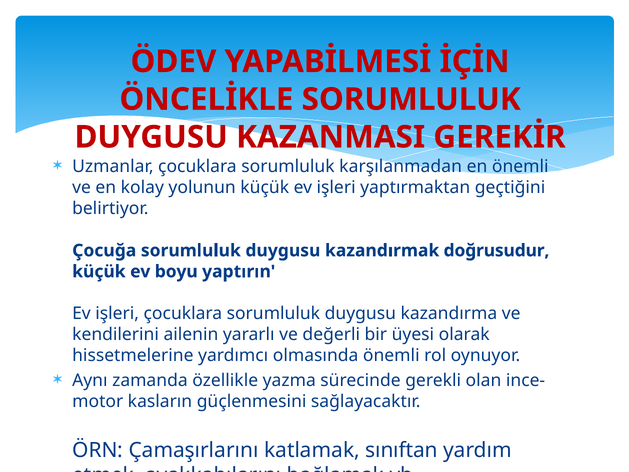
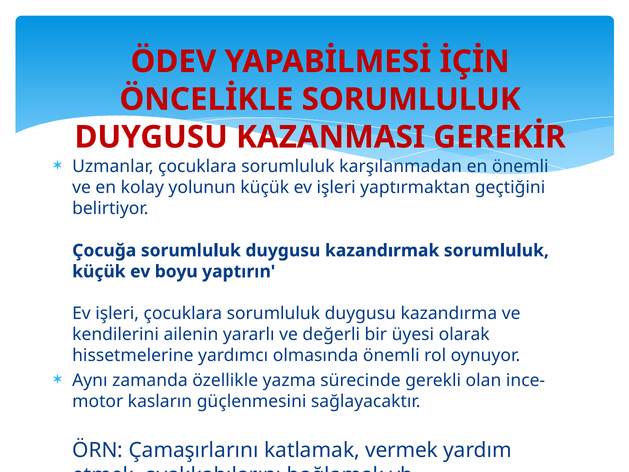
kazandırmak doğrusudur: doğrusudur -> sorumluluk (496, 250)
sınıftan: sınıftan -> vermek (402, 450)
